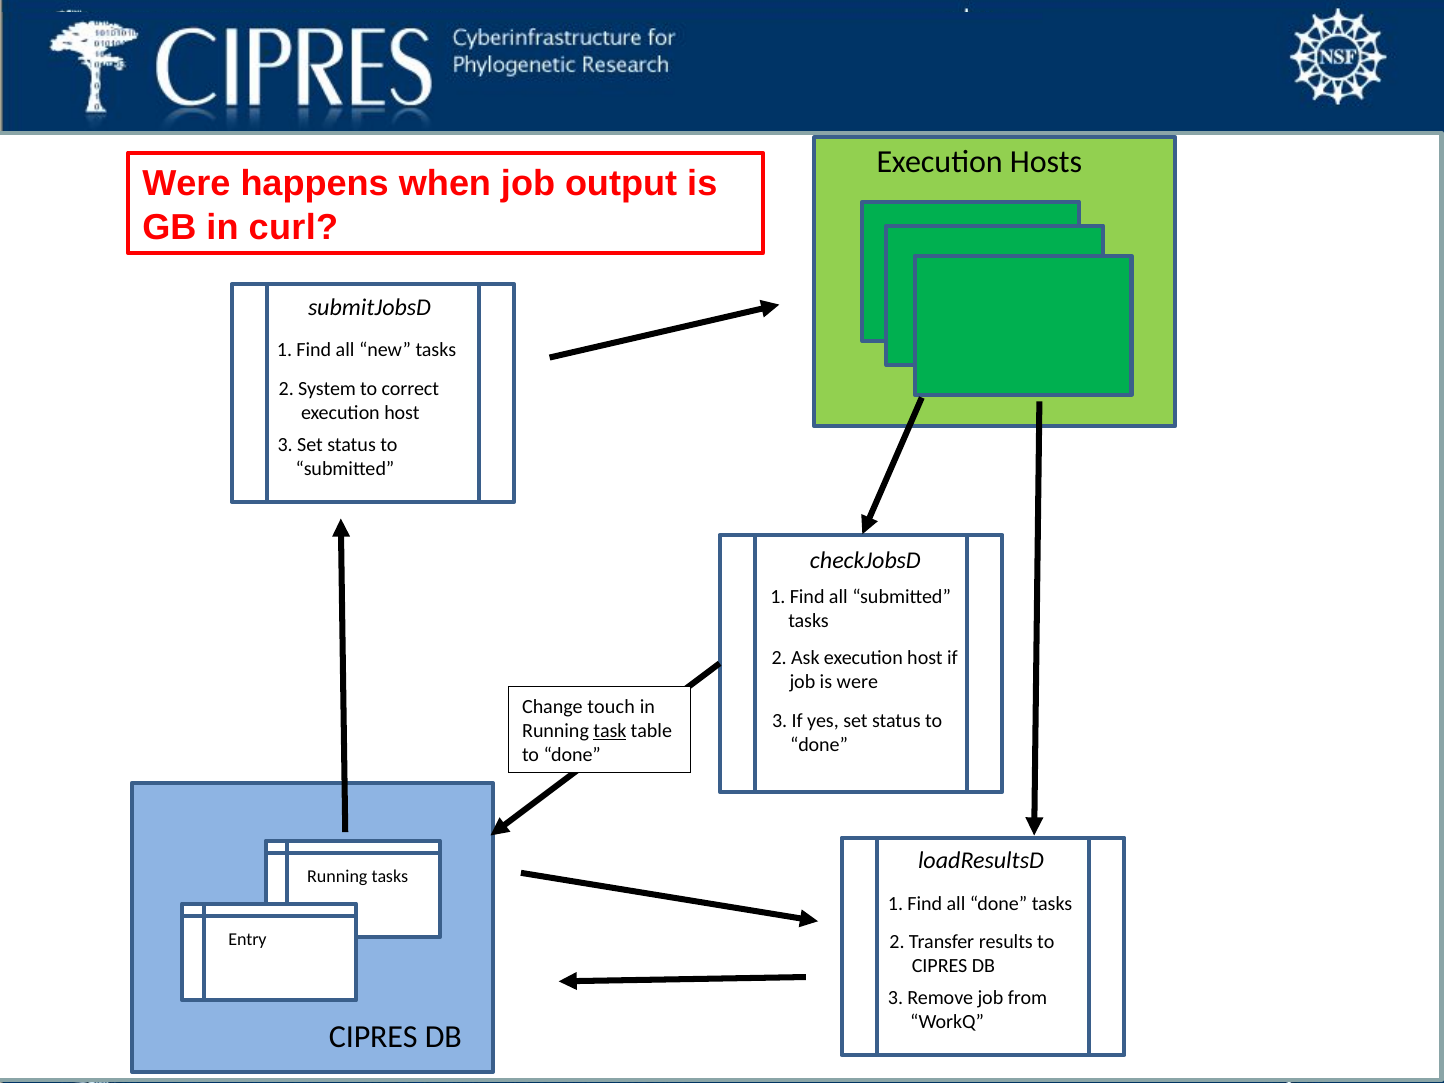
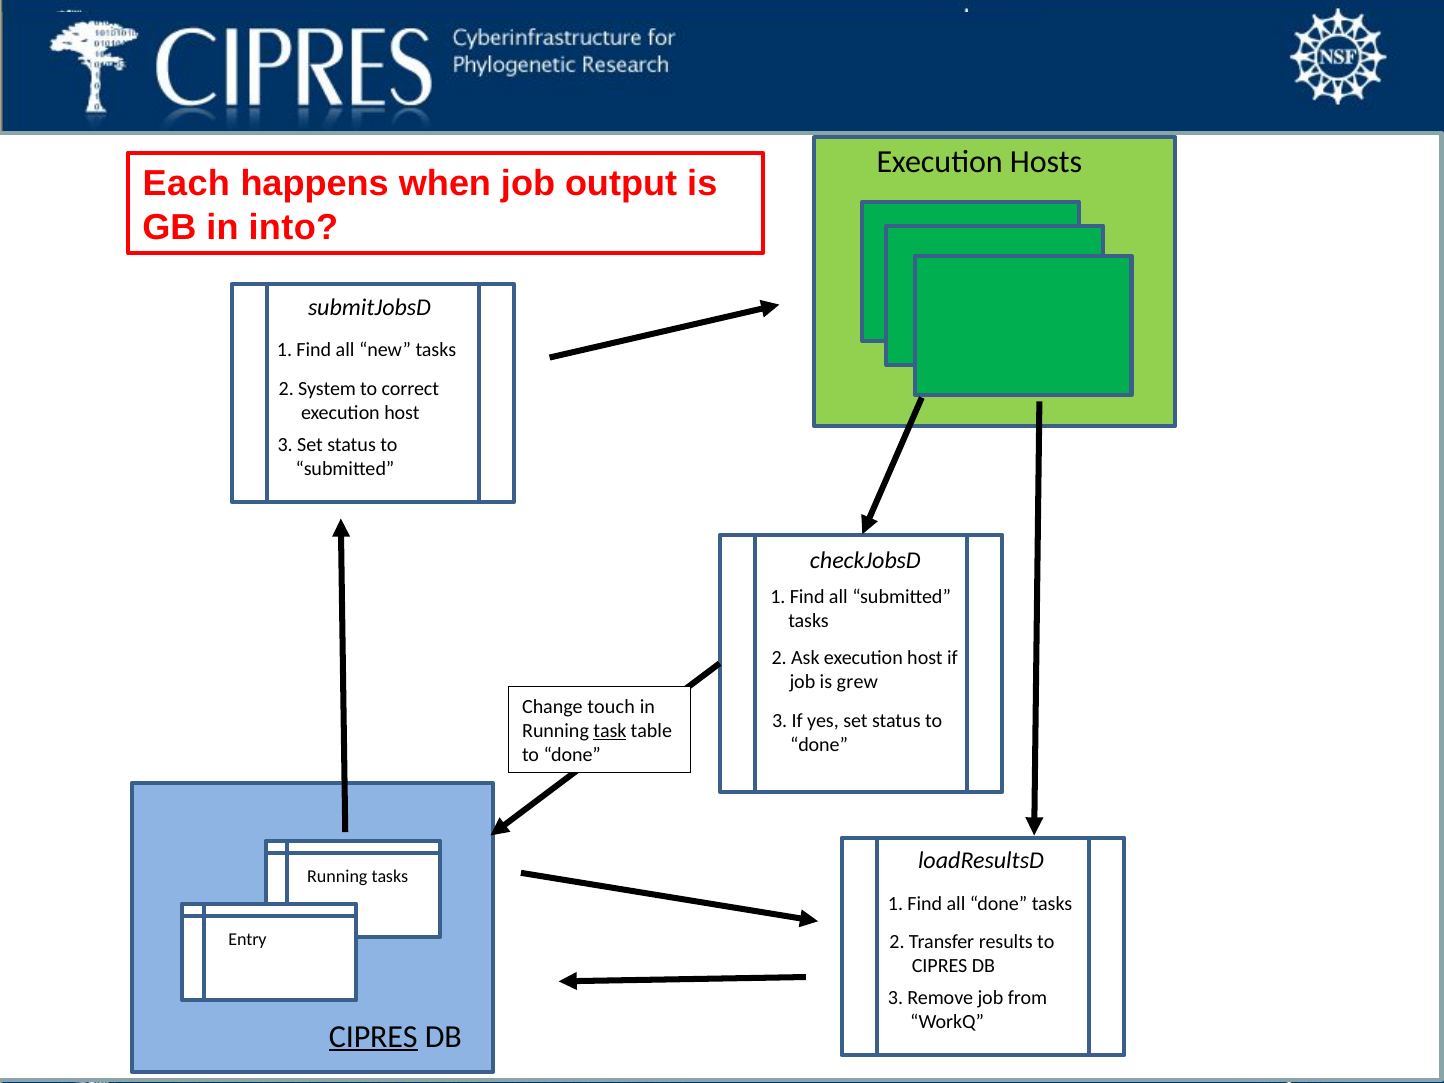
Were: Were -> Each (186, 184)
in curl: curl -> into (293, 227)
is were: were -> grew (857, 682)
CIPRES underline: none -> present (373, 1036)
